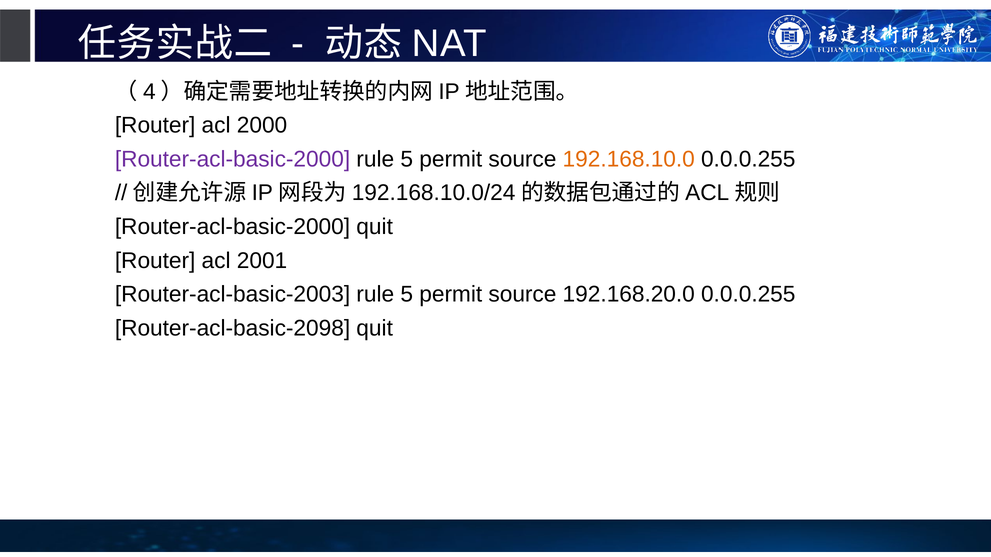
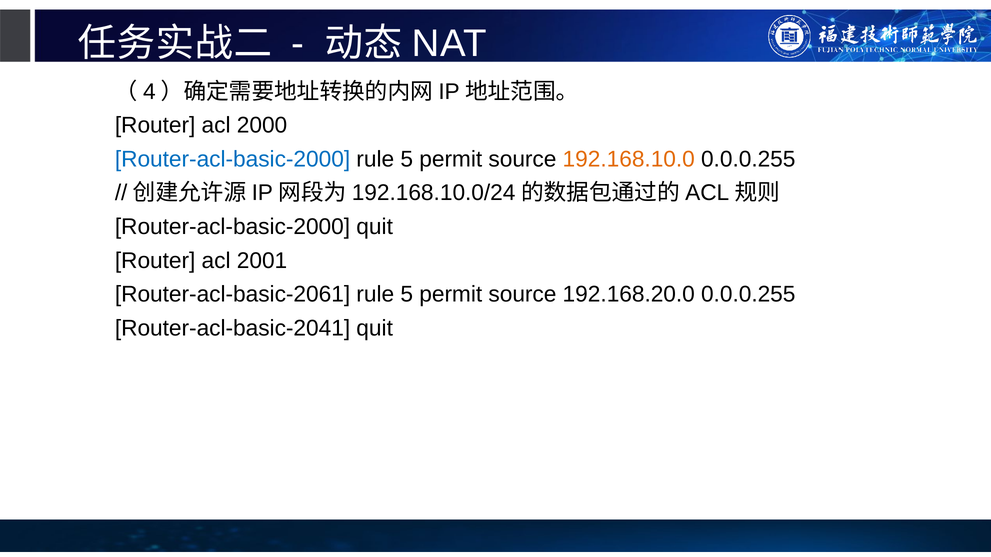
Router-acl-basic-2000 colour: purple -> blue (233, 159)
Router-acl-basic-2003: Router-acl-basic-2003 -> Router-acl-basic-2061 (233, 295)
Router-acl-basic-2098: Router-acl-basic-2098 -> Router-acl-basic-2041 (233, 328)
